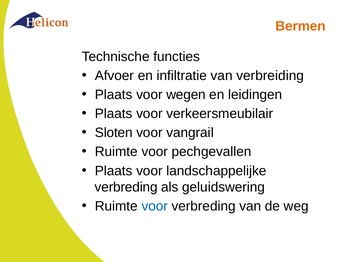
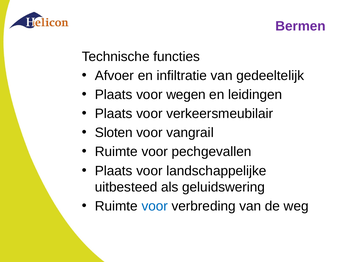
Bermen colour: orange -> purple (301, 26)
verbreiding: verbreiding -> gedeeltelijk (270, 76)
verbreding: verbreding -> uitbesteed (126, 187)
